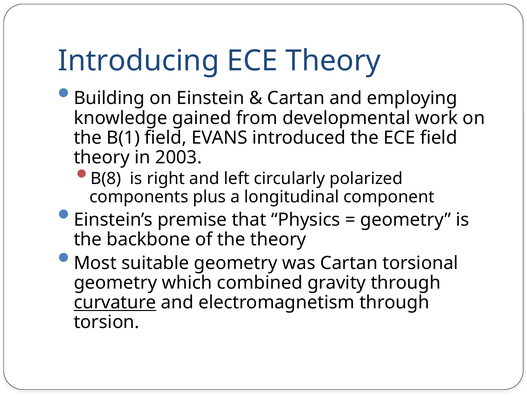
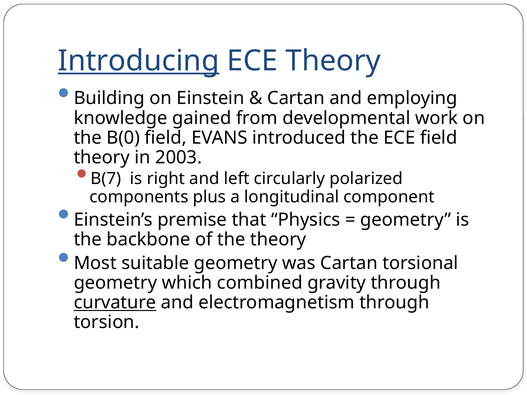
Introducing underline: none -> present (139, 61)
B(1: B(1 -> B(0 (123, 138)
B(8: B(8 -> B(7 (106, 179)
